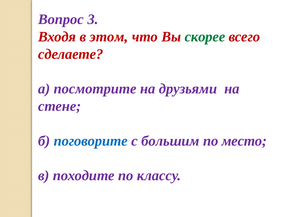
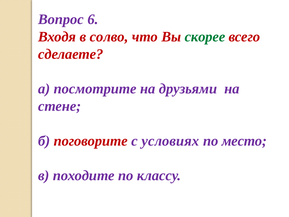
3: 3 -> 6 (93, 19)
этом: этом -> солво (109, 37)
поговорите colour: blue -> red (91, 141)
большим: большим -> условиях (170, 141)
